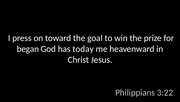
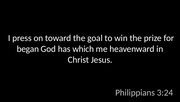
today: today -> which (83, 49)
3:22: 3:22 -> 3:24 (165, 92)
